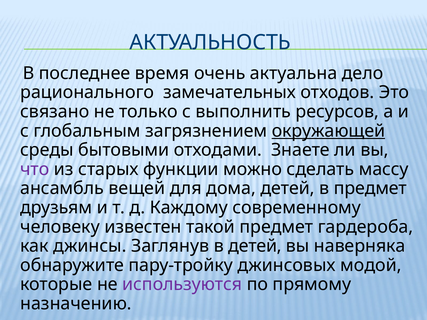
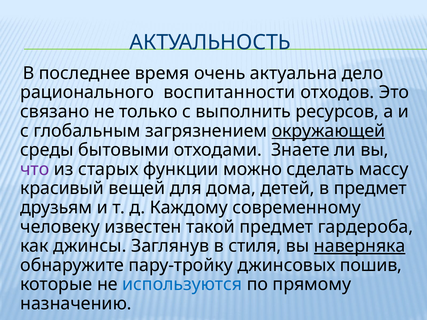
замечательных: замечательных -> воспитанности (229, 92)
ансамбль: ансамбль -> красивый (62, 189)
в детей: детей -> стиля (255, 246)
наверняка underline: none -> present (360, 246)
модой: модой -> пошив (371, 265)
используются colour: purple -> blue (182, 285)
